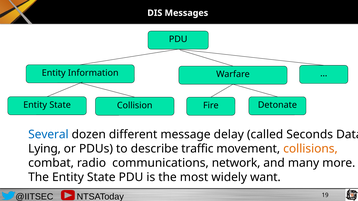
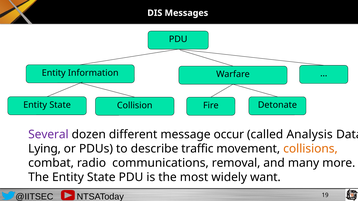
Several colour: blue -> purple (48, 135)
delay: delay -> occur (229, 135)
Seconds: Seconds -> Analysis (310, 135)
network: network -> removal (236, 163)
